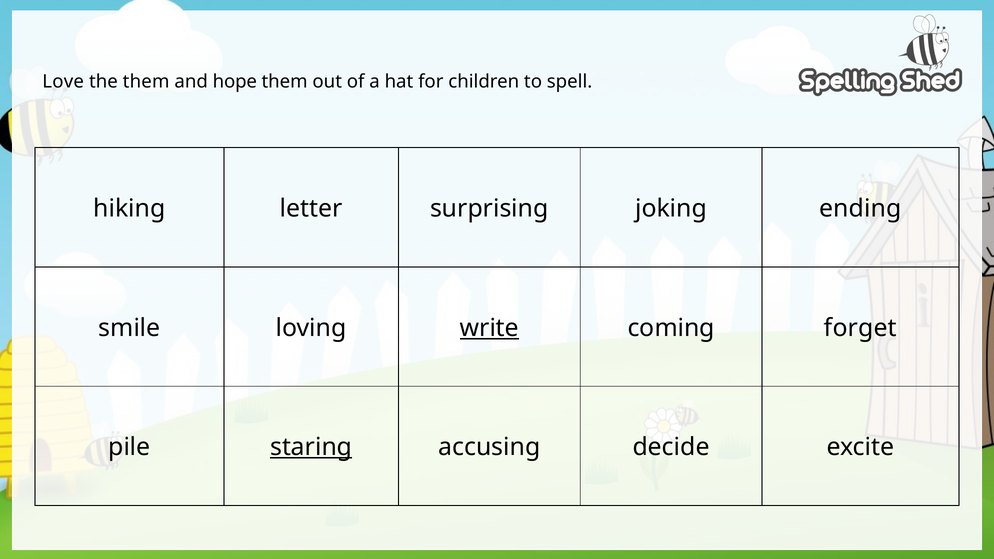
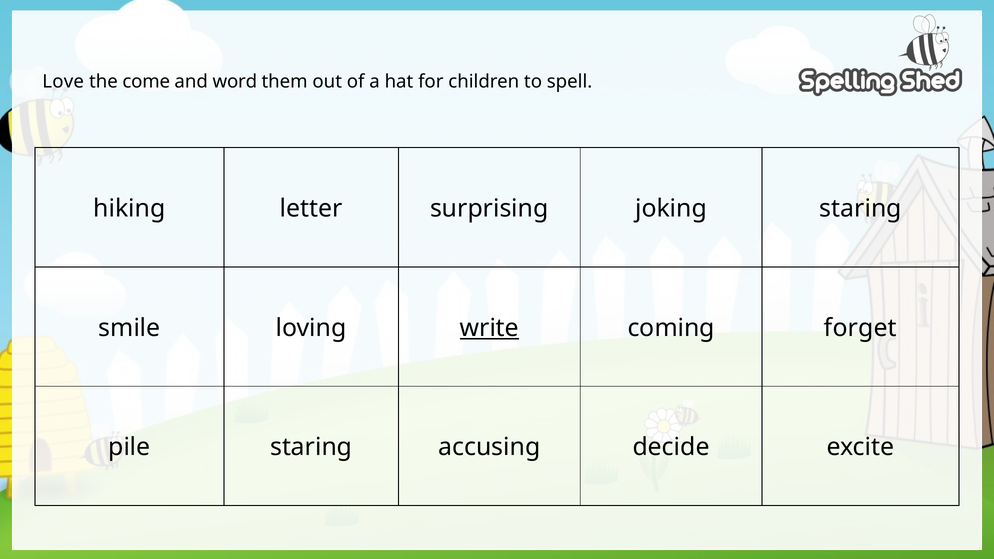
the them: them -> come (146, 82)
hope: hope -> word (235, 82)
joking ending: ending -> staring (860, 209)
staring underline: present -> none (311, 447)
